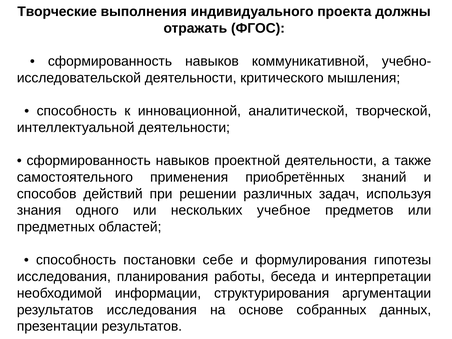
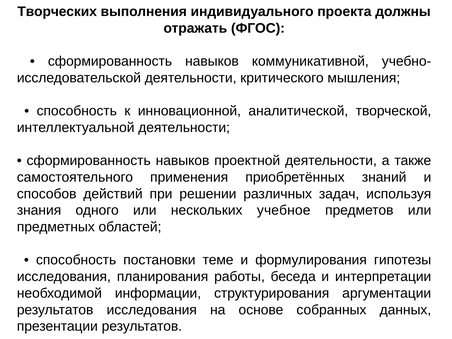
Творческие: Творческие -> Творческих (57, 12)
себе: себе -> теме (218, 260)
